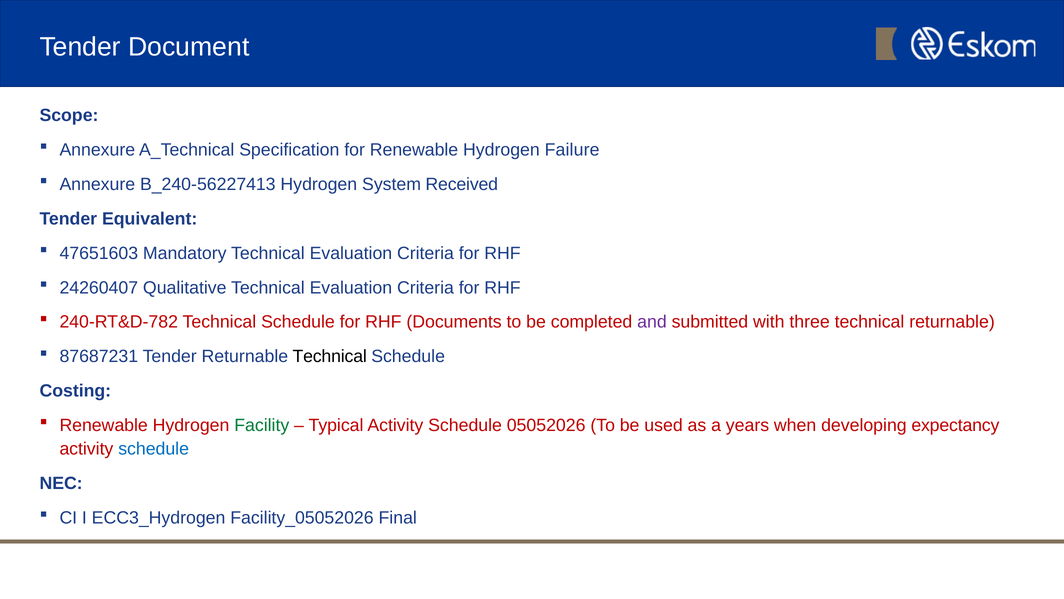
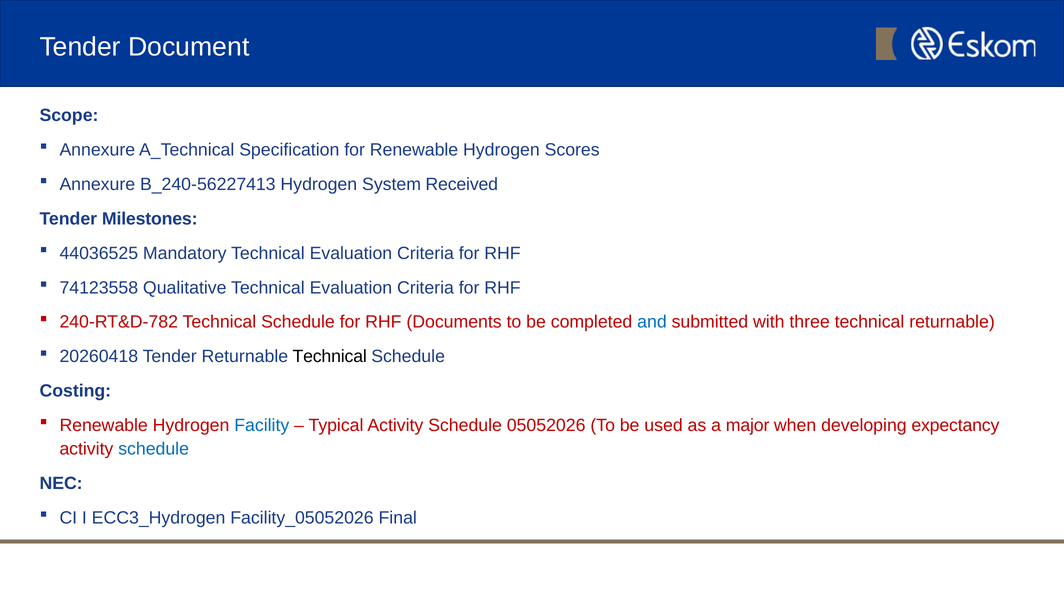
Failure: Failure -> Scores (572, 150)
Equivalent: Equivalent -> Milestones (150, 219)
47651603: 47651603 -> 44036525 (99, 253)
24260407: 24260407 -> 74123558 (99, 287)
and colour: purple -> blue (652, 322)
87687231: 87687231 -> 20260418 (99, 356)
Facility colour: green -> blue (262, 425)
years: years -> major (748, 425)
